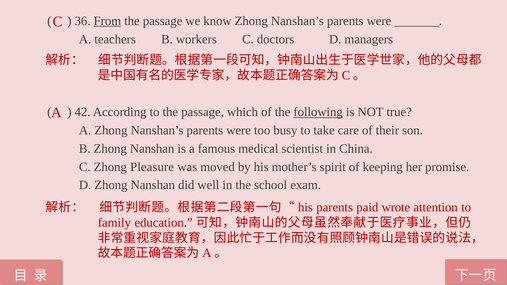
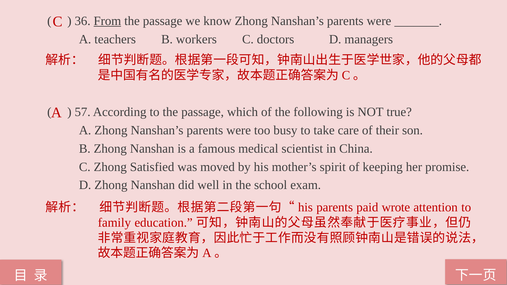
42: 42 -> 57 (83, 112)
following underline: present -> none (318, 112)
Pleasure: Pleasure -> Satisfied (152, 167)
